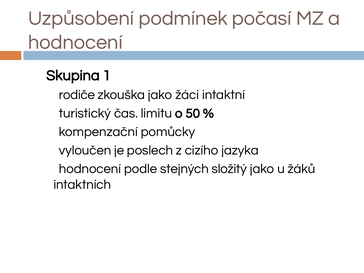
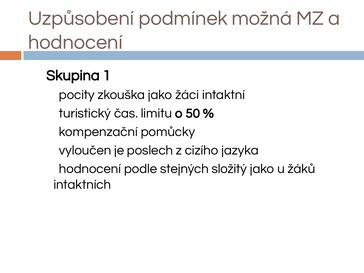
počasí: počasí -> možná (262, 18)
rodiče: rodiče -> pocity (77, 95)
